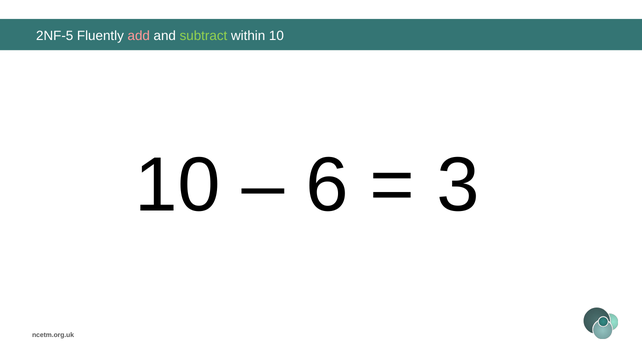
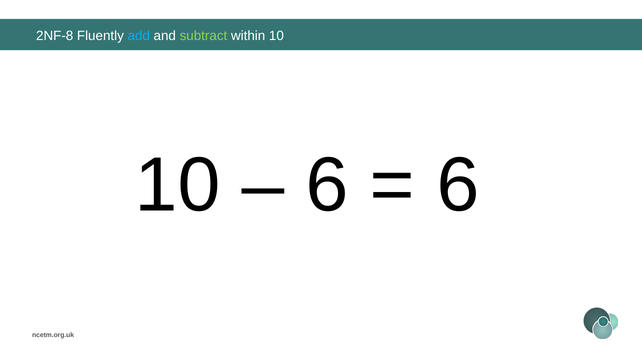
2NF-5: 2NF-5 -> 2NF-8 (55, 36)
add colour: pink -> light blue (139, 36)
3: 3 -> 6 (458, 185)
